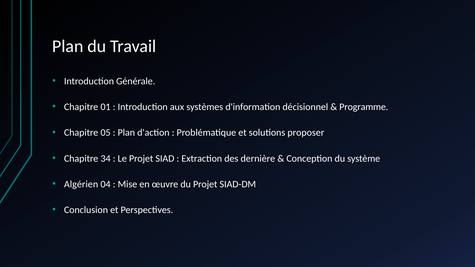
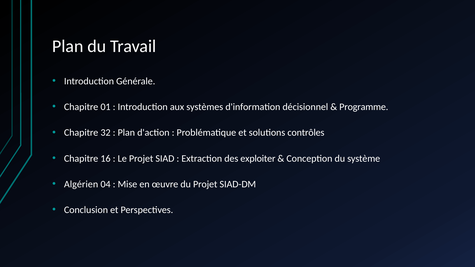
05: 05 -> 32 (106, 133)
proposer: proposer -> contrôles (306, 133)
34: 34 -> 16 (106, 159)
dernière: dernière -> exploiter (258, 159)
